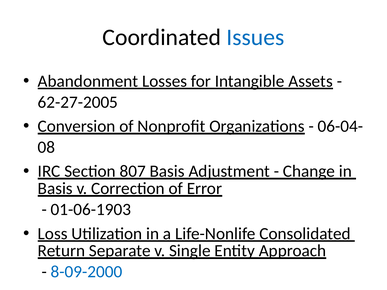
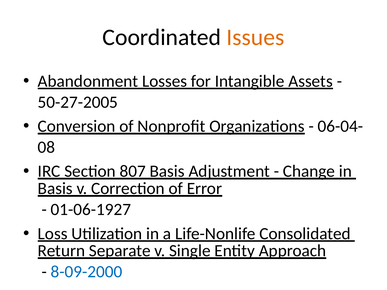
Issues colour: blue -> orange (255, 37)
62-27-2005: 62-27-2005 -> 50-27-2005 (78, 102)
01-06-1903: 01-06-1903 -> 01-06-1927 (91, 210)
